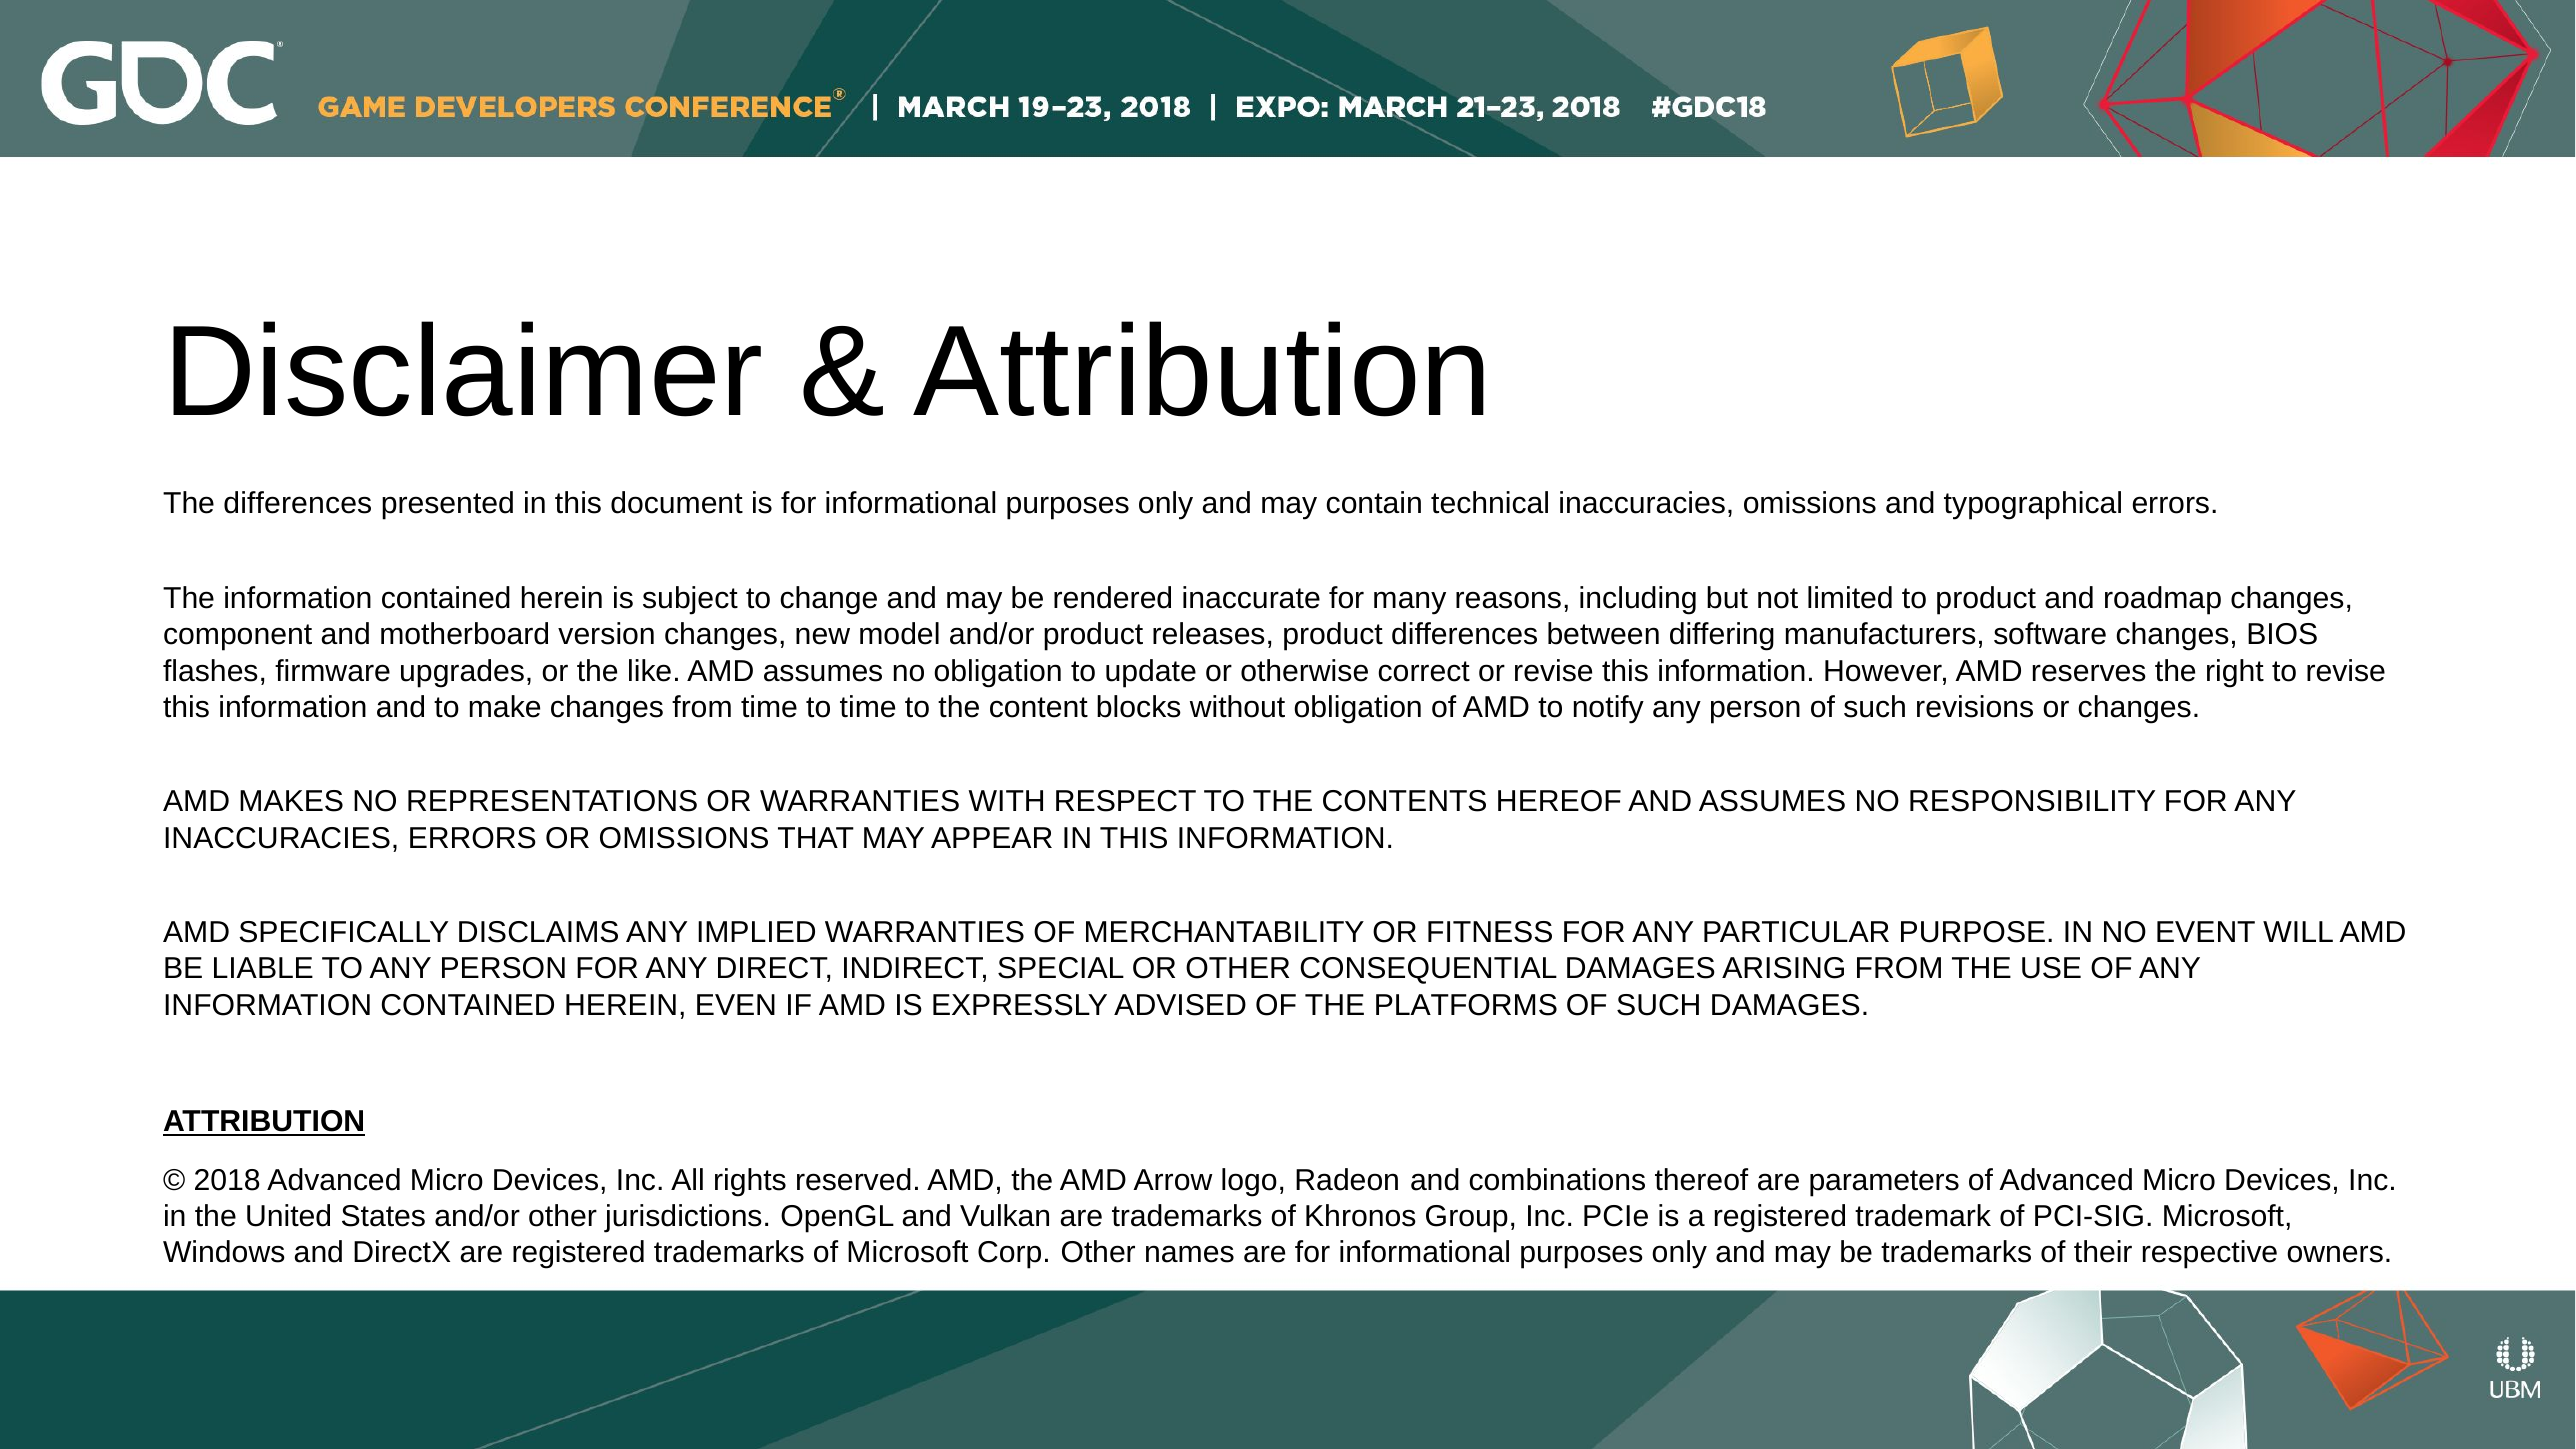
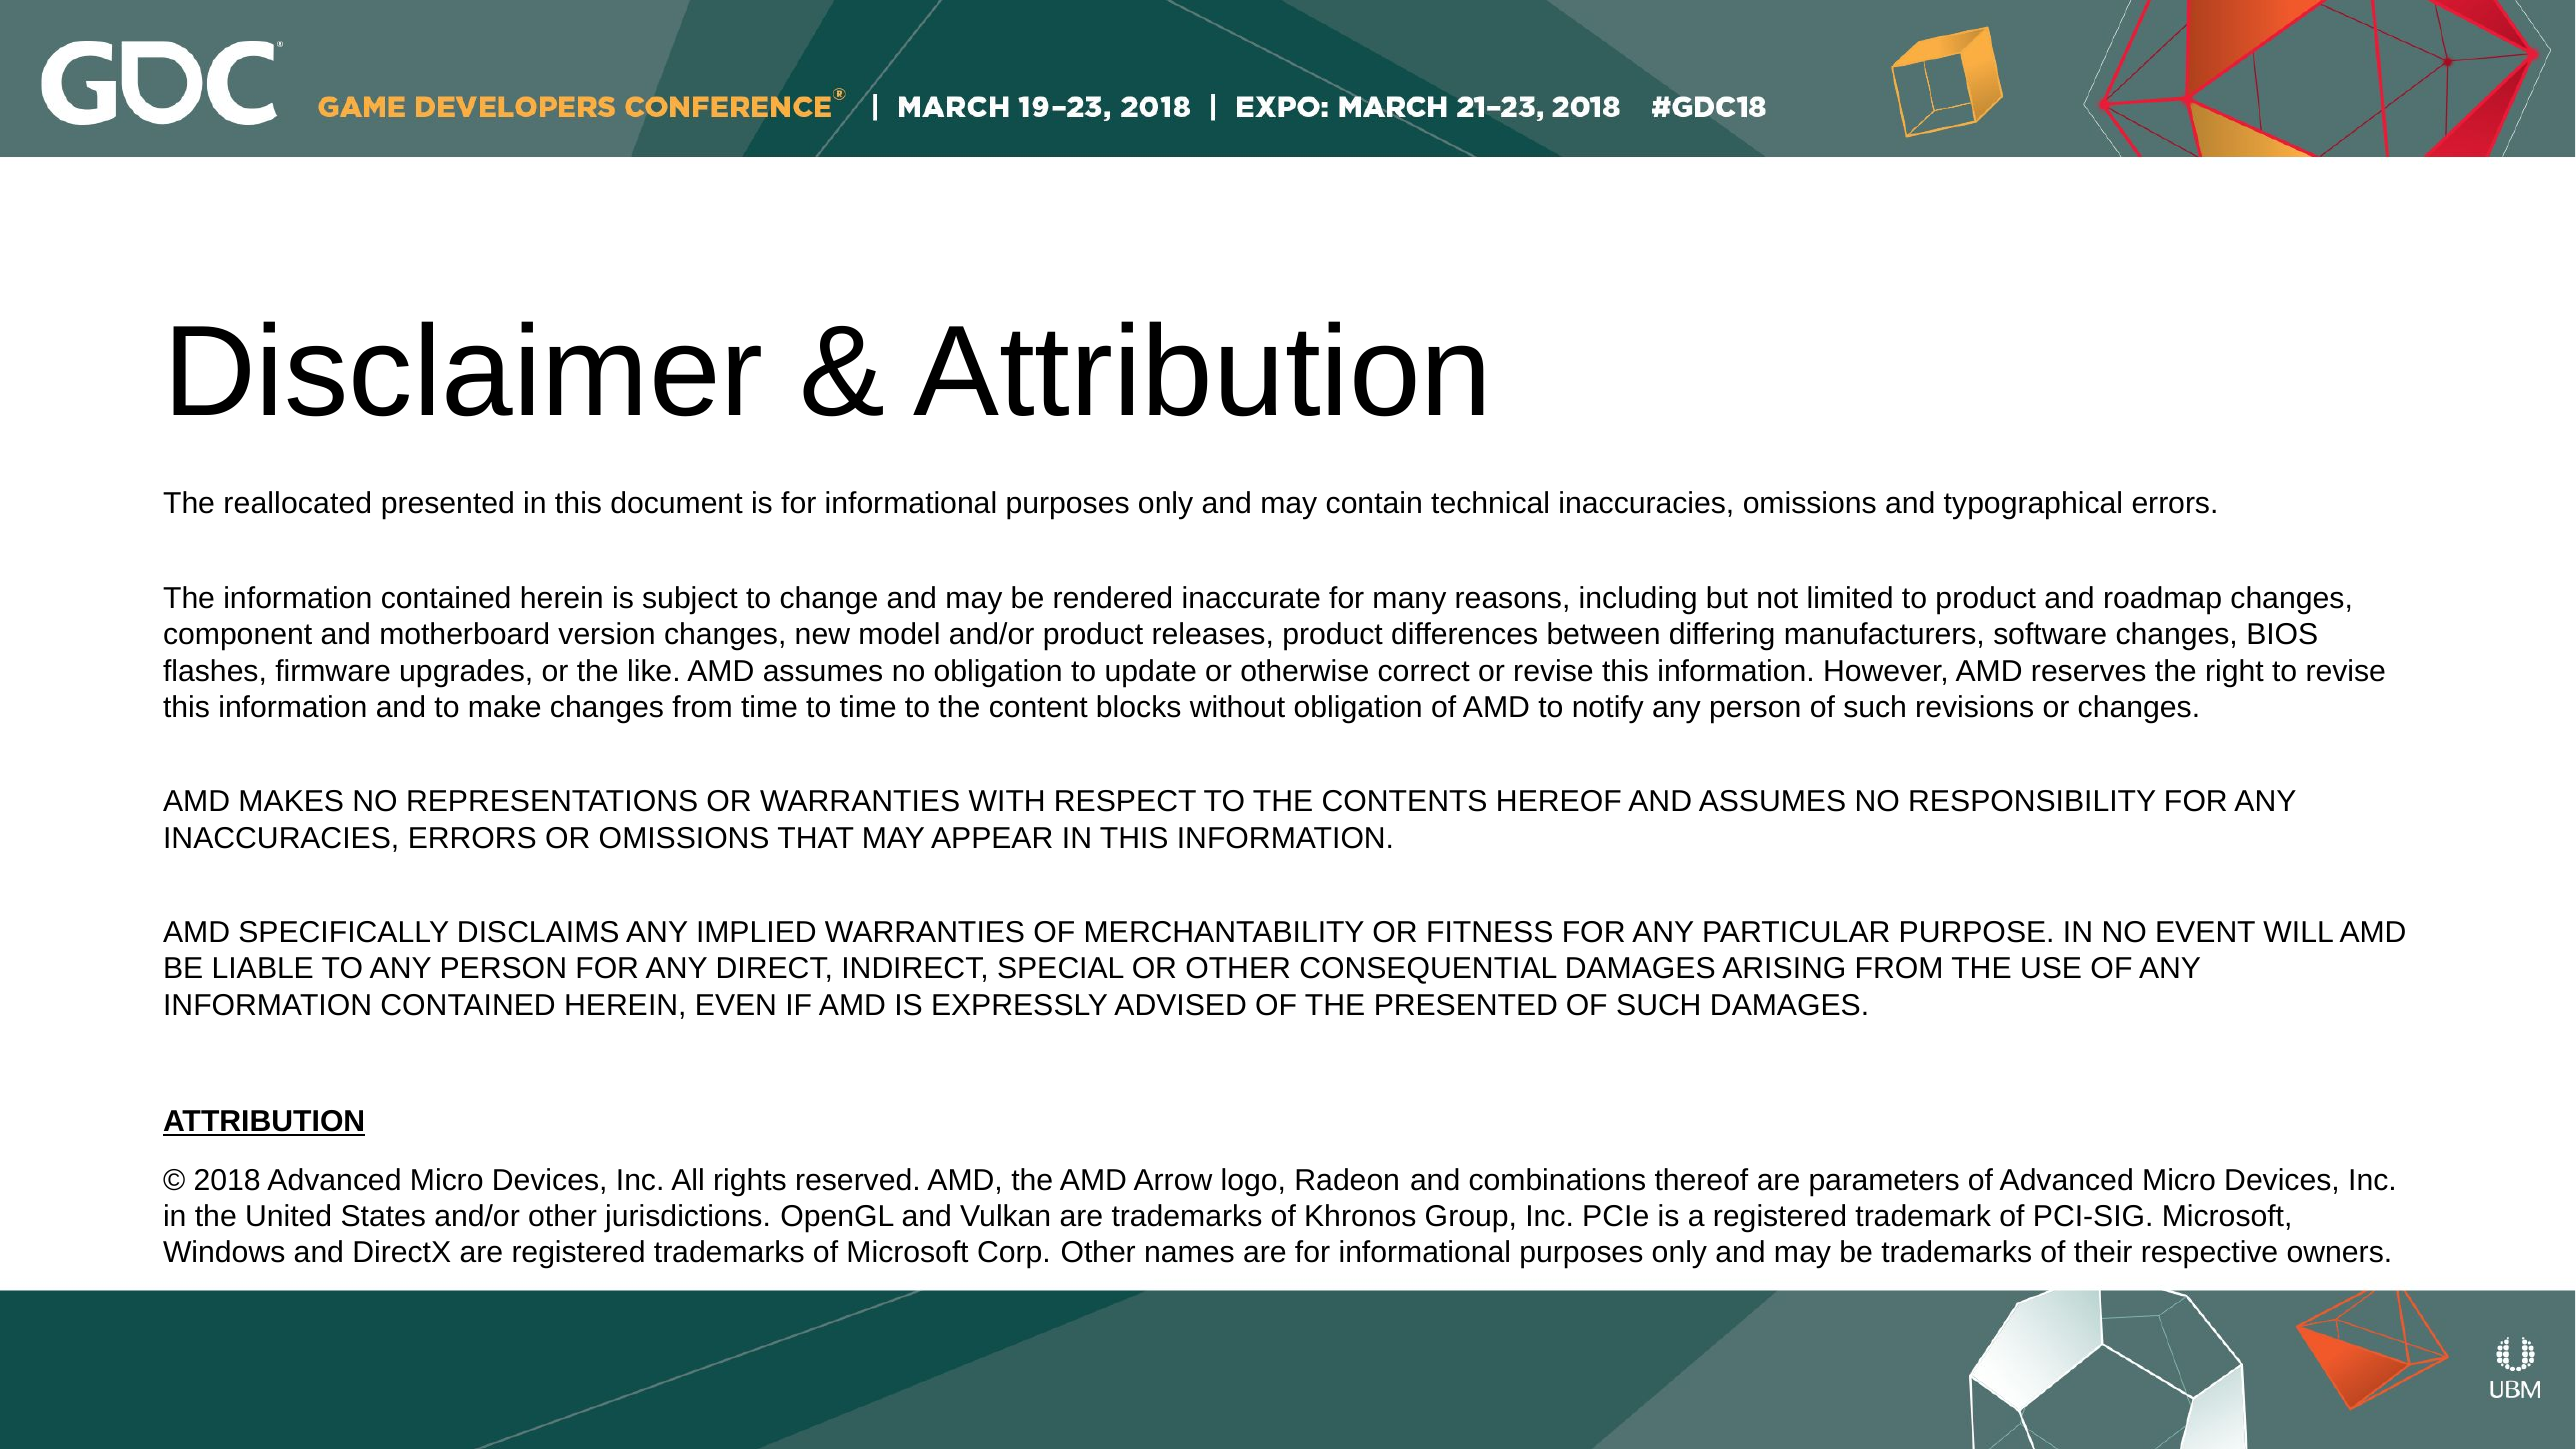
The differences: differences -> reallocated (298, 504)
THE PLATFORMS: PLATFORMS -> PRESENTED (1466, 1005)
